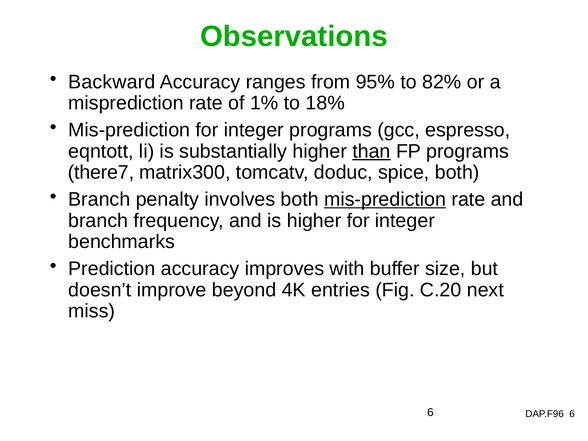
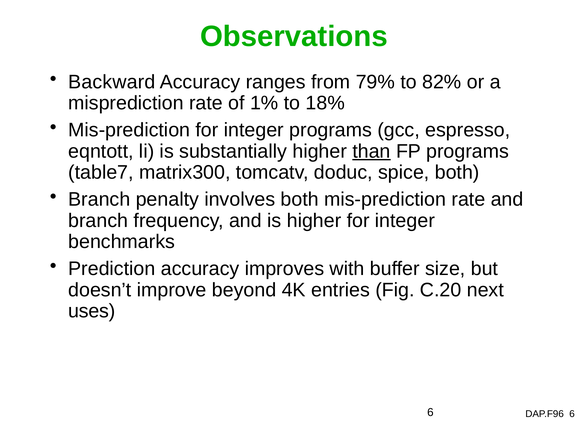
95%: 95% -> 79% (375, 82)
there7: there7 -> table7 (101, 172)
mis-prediction underline: present -> none (385, 199)
miss: miss -> uses (92, 311)
